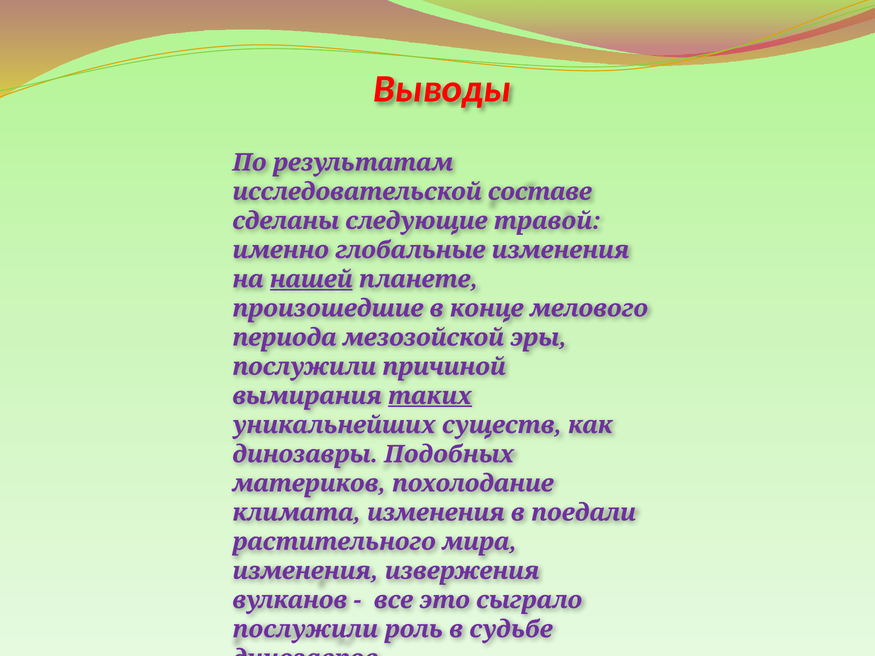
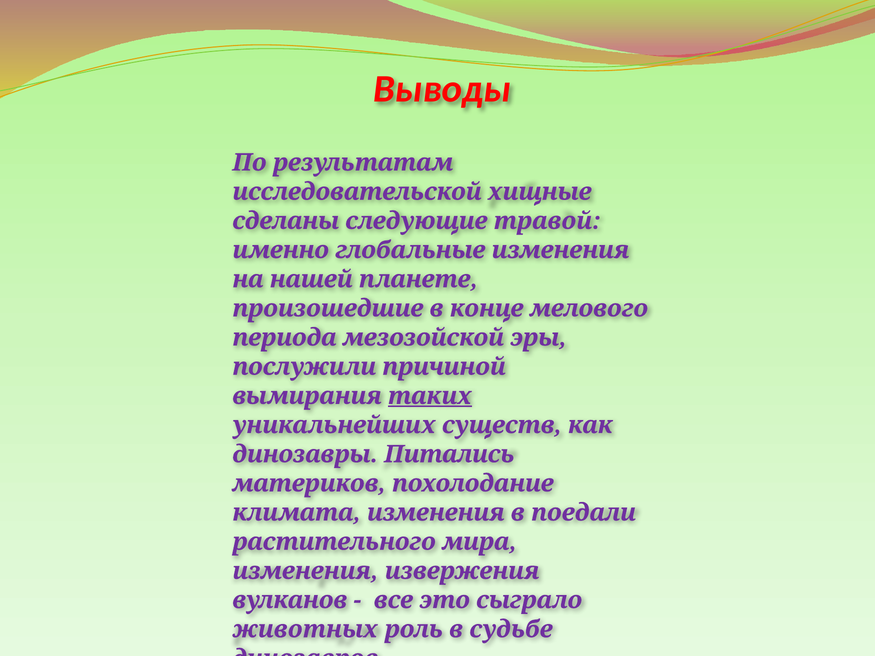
составе: составе -> хищные (540, 192)
нашей underline: present -> none (311, 279)
Подобных: Подобных -> Питались (449, 454)
послужили: послужили -> животных (305, 629)
